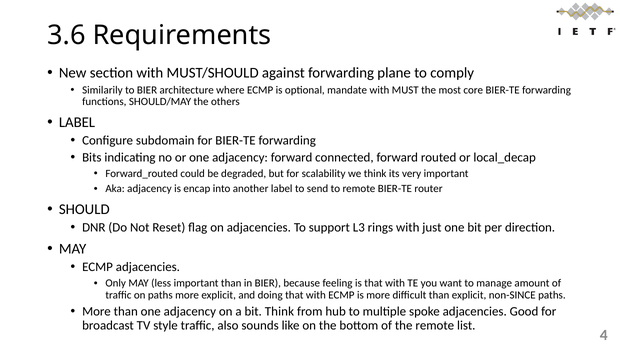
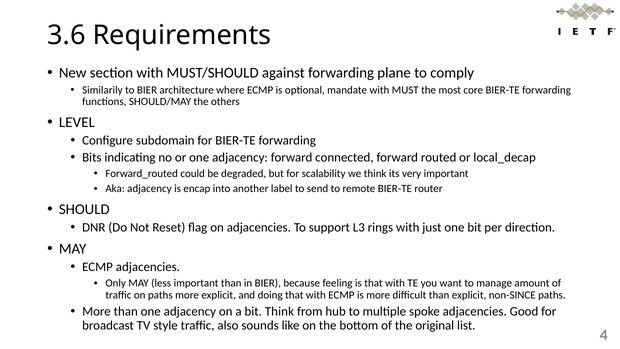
LABEL: LABEL -> LEVEL (77, 122)
the remote: remote -> original (435, 325)
